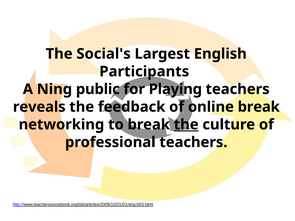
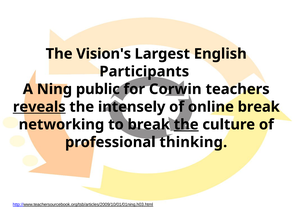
Social's: Social's -> Vision's (104, 54)
Playing: Playing -> Corwin (175, 89)
reveals underline: none -> present (39, 107)
feedback: feedback -> intensely (132, 107)
professional teachers: teachers -> thinking (193, 142)
